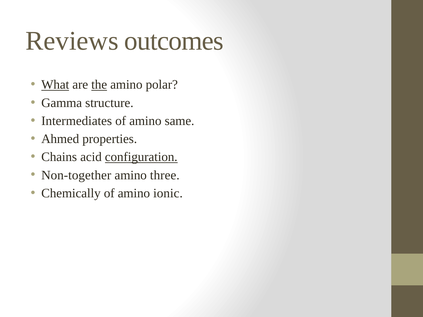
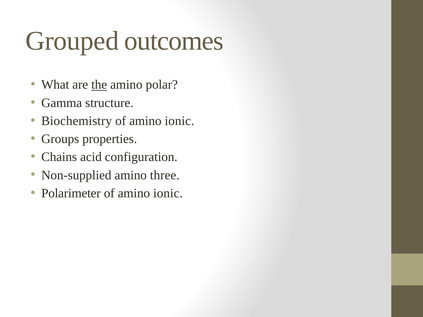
Reviews: Reviews -> Grouped (72, 41)
What underline: present -> none (55, 85)
Intermediates: Intermediates -> Biochemistry (77, 121)
same: same -> ionic (179, 121)
Ahmed: Ahmed -> Groups (60, 139)
configuration underline: present -> none (141, 157)
Non-together: Non-together -> Non-supplied (76, 175)
Chemically: Chemically -> Polarimeter (71, 193)
